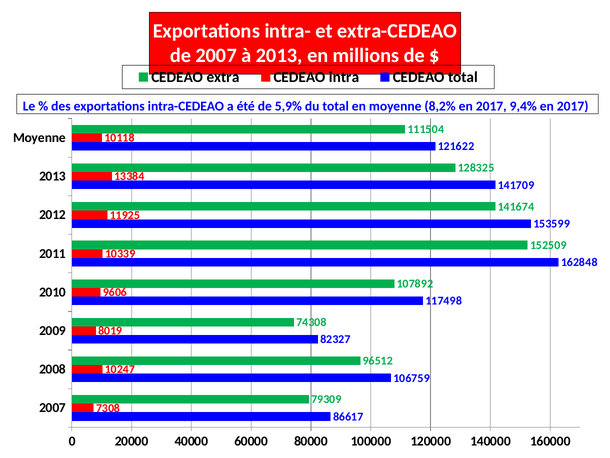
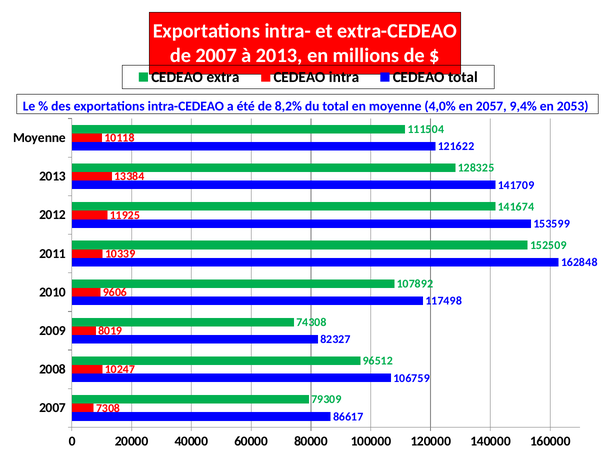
5,9%: 5,9% -> 8,2% (288, 106)
8,2%: 8,2% -> 4,0% (440, 106)
2017: 2017 -> 2057 (491, 106)
9,4% en 2017: 2017 -> 2053 (573, 106)
